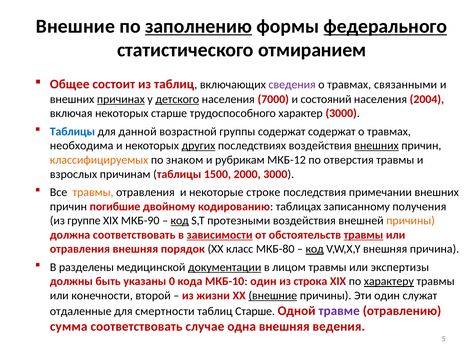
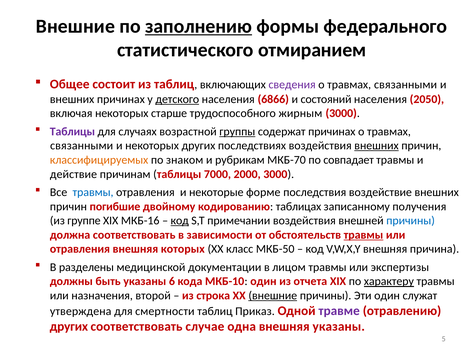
федерального underline: present -> none (385, 26)
причинах underline: present -> none (121, 99)
7000: 7000 -> 6866 (273, 99)
2004: 2004 -> 2050 (427, 99)
характер: характер -> жирным (300, 114)
Таблицы colour: blue -> purple (72, 132)
данной: данной -> случаях (138, 132)
группы underline: none -> present (237, 132)
содержат содержат: содержат -> причинах (332, 132)
необходима: необходима -> связанными (82, 146)
других underline: present -> none (198, 146)
МКБ-12: МКБ-12 -> МКБ-70 (286, 160)
отверстия: отверстия -> совпадает (349, 160)
взрослых: взрослых -> действие (73, 174)
1500: 1500 -> 7000 (217, 174)
травмы colour: orange -> blue (93, 193)
строке: строке -> форме (263, 193)
примечании: примечании -> воздействие (380, 193)
МКБ-90: МКБ-90 -> МКБ-16 (140, 221)
протезными: протезными -> примечании (239, 221)
причины colour: orange -> blue (411, 221)
зависимости underline: present -> none (220, 235)
порядок: порядок -> которых (183, 249)
МКБ-80: МКБ-80 -> МКБ-50 (275, 249)
код underline: present -> none (315, 249)
документации underline: present -> none (225, 268)
0: 0 -> 6 (172, 282)
строка: строка -> отчета (310, 282)
конечности: конечности -> назначения (102, 296)
жизни: жизни -> строка (213, 296)
отдаленные: отдаленные -> утверждена (81, 312)
таблиц Старше: Старше -> Приказ (255, 312)
сумма: сумма -> других (69, 327)
внешняя ведения: ведения -> указаны (339, 327)
